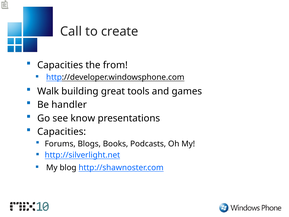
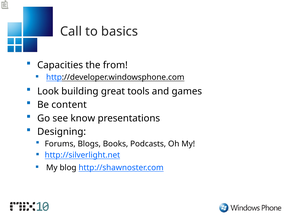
create: create -> basics (120, 31)
Walk: Walk -> Look (48, 91)
handler: handler -> content (69, 105)
Capacities: Capacities -> Designing (62, 132)
